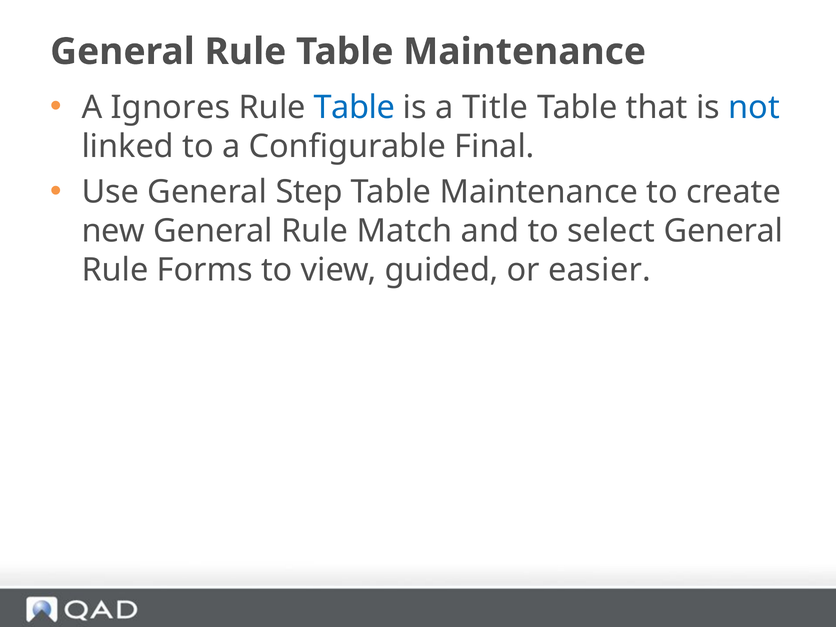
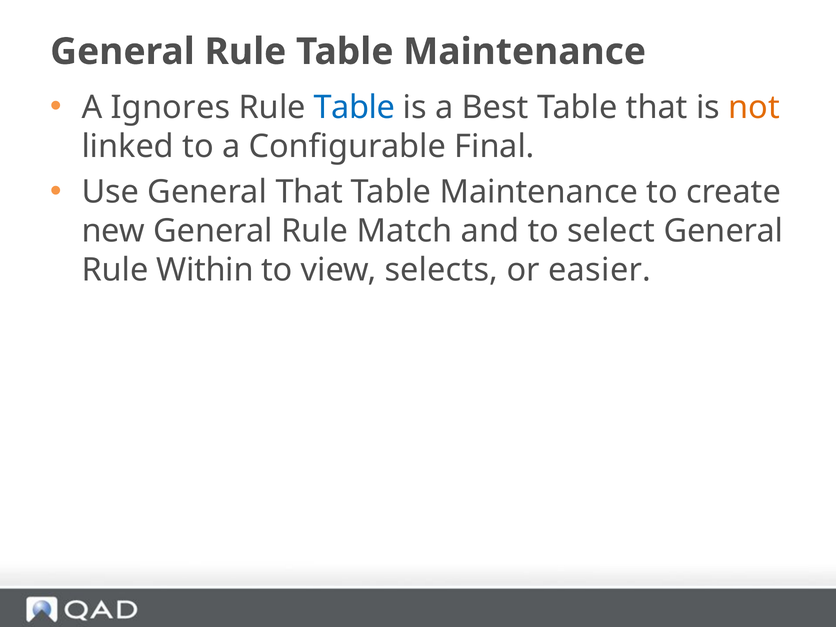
Title: Title -> Best (495, 107)
not colour: blue -> orange (754, 107)
General Step: Step -> That (309, 192)
Forms: Forms -> Within (205, 270)
guided: guided -> selects (441, 270)
